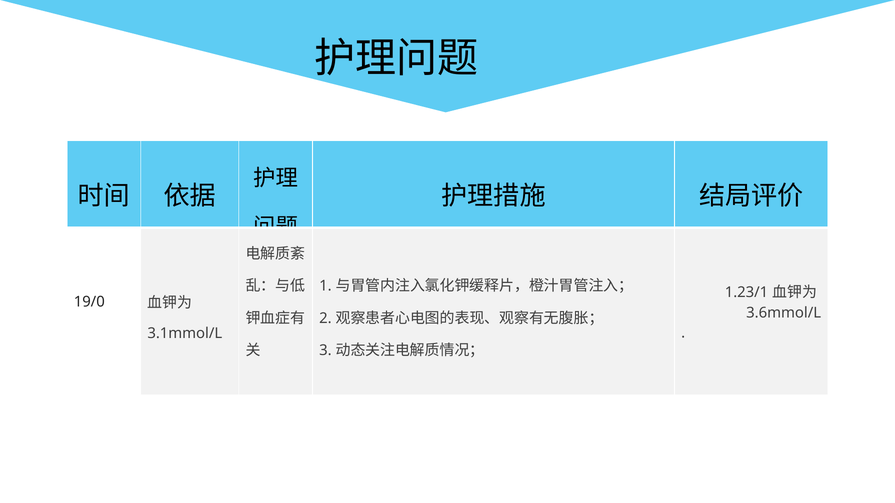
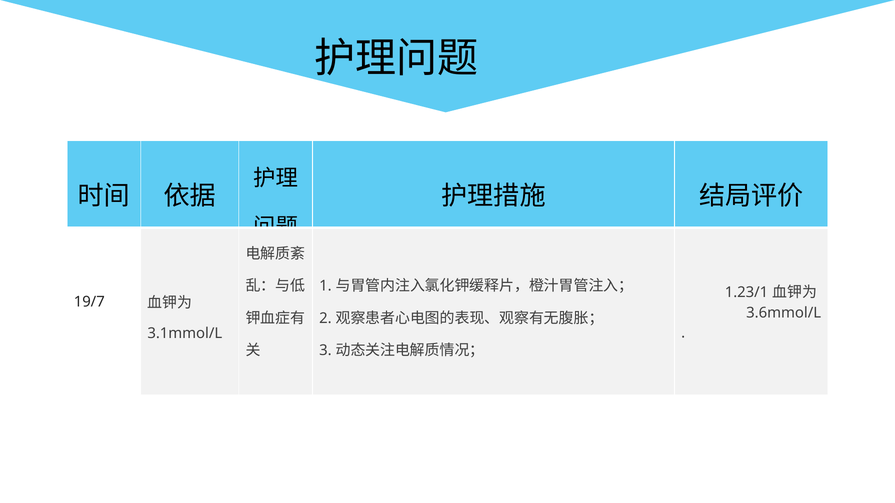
19/0: 19/0 -> 19/7 (89, 302)
